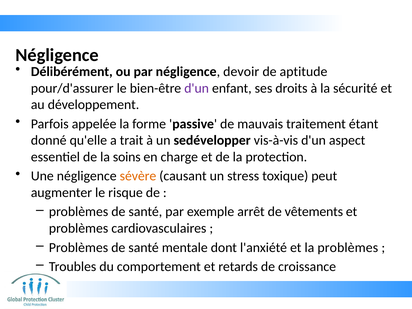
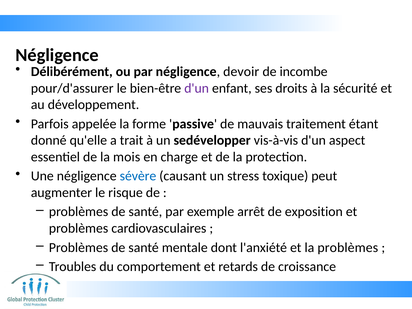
aptitude: aptitude -> incombe (304, 72)
soins: soins -> mois (127, 157)
sévère colour: orange -> blue (138, 176)
vêtements: vêtements -> exposition (314, 212)
